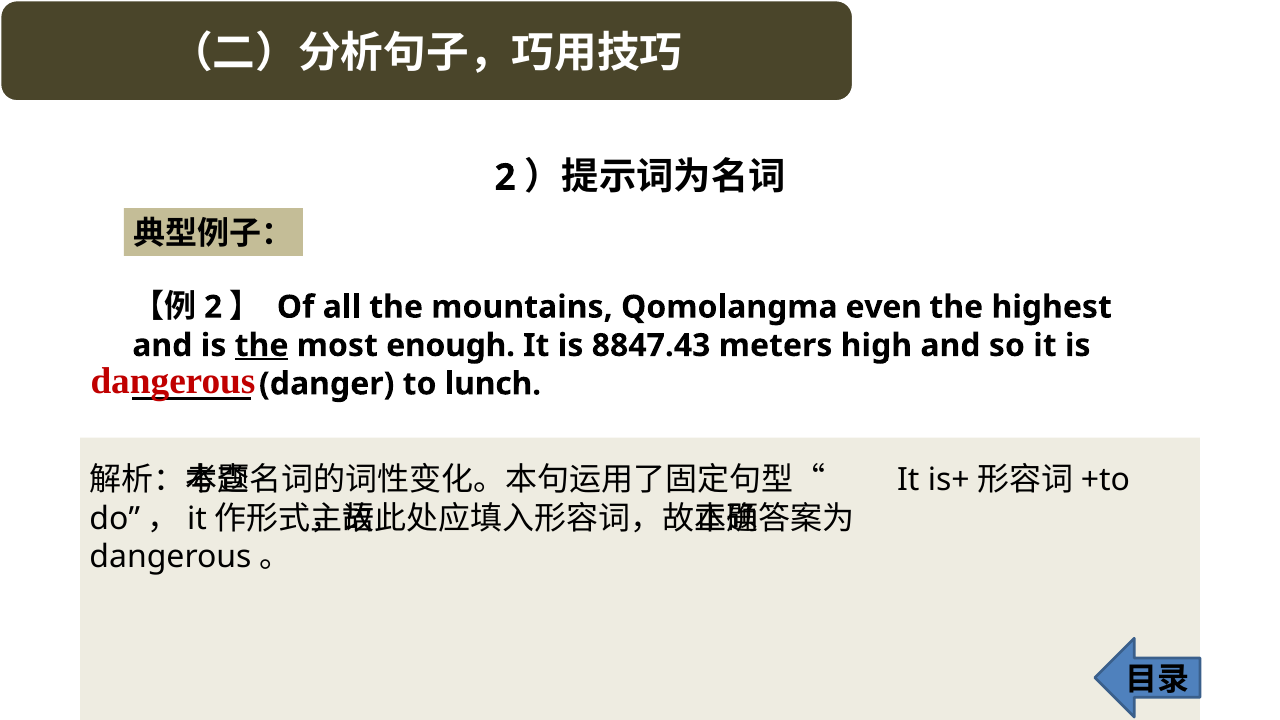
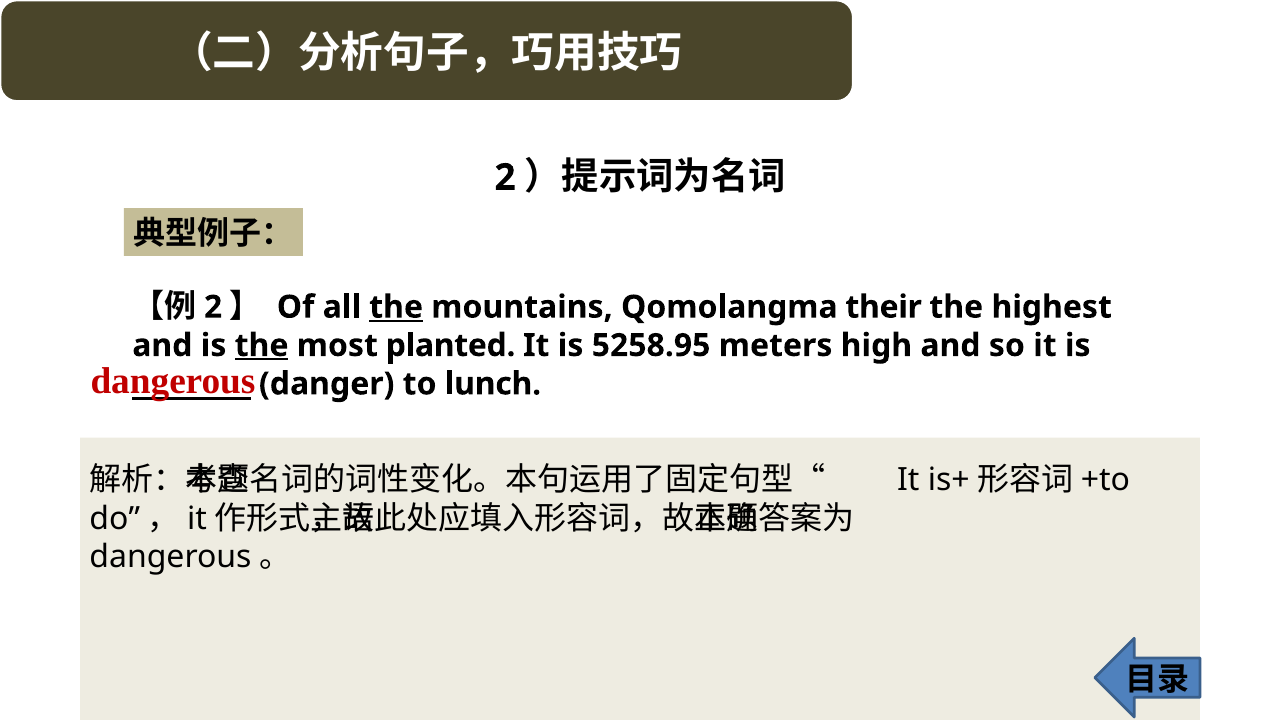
the underline: none -> present (396, 307)
even: even -> their (884, 307)
enough: enough -> planted (451, 346)
8847.43: 8847.43 -> 5258.95 (651, 346)
